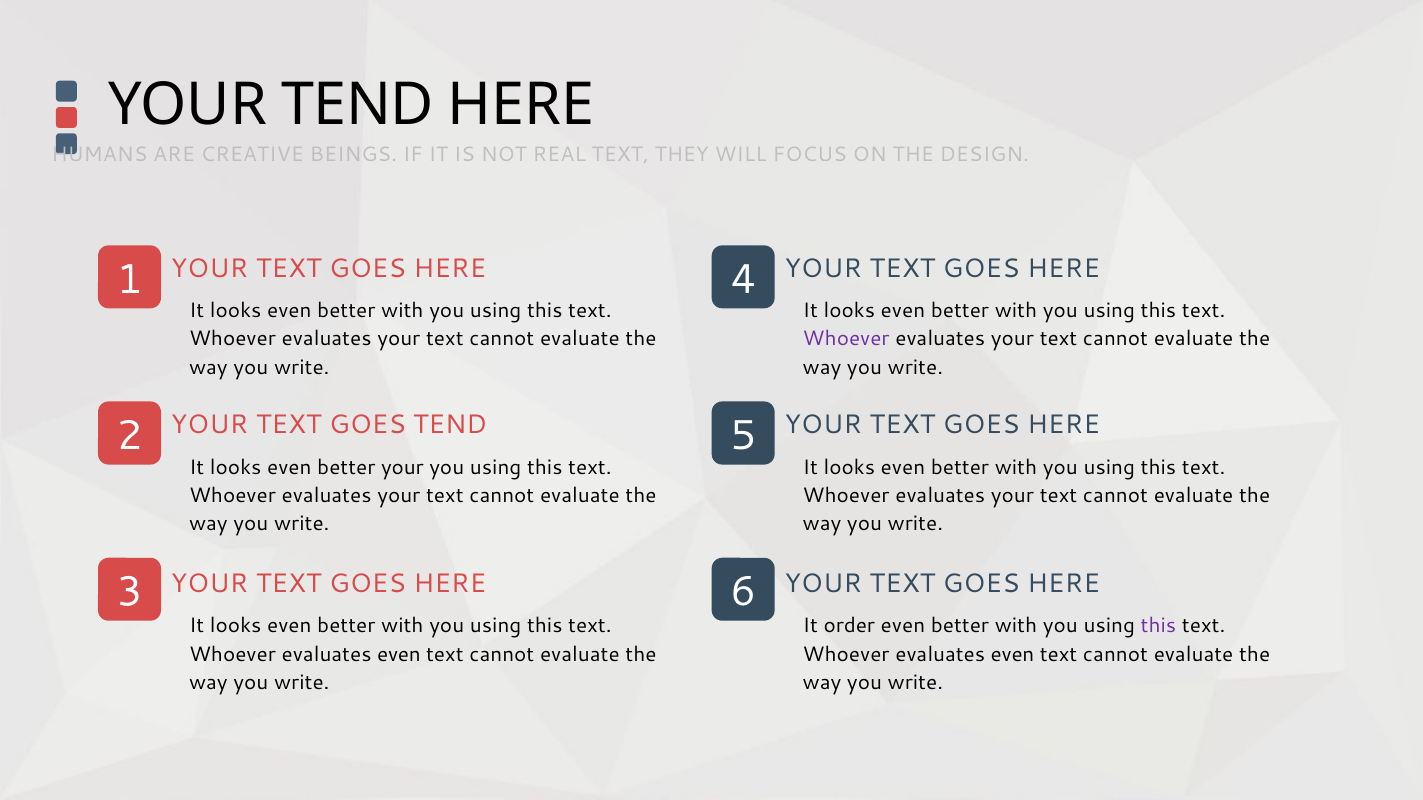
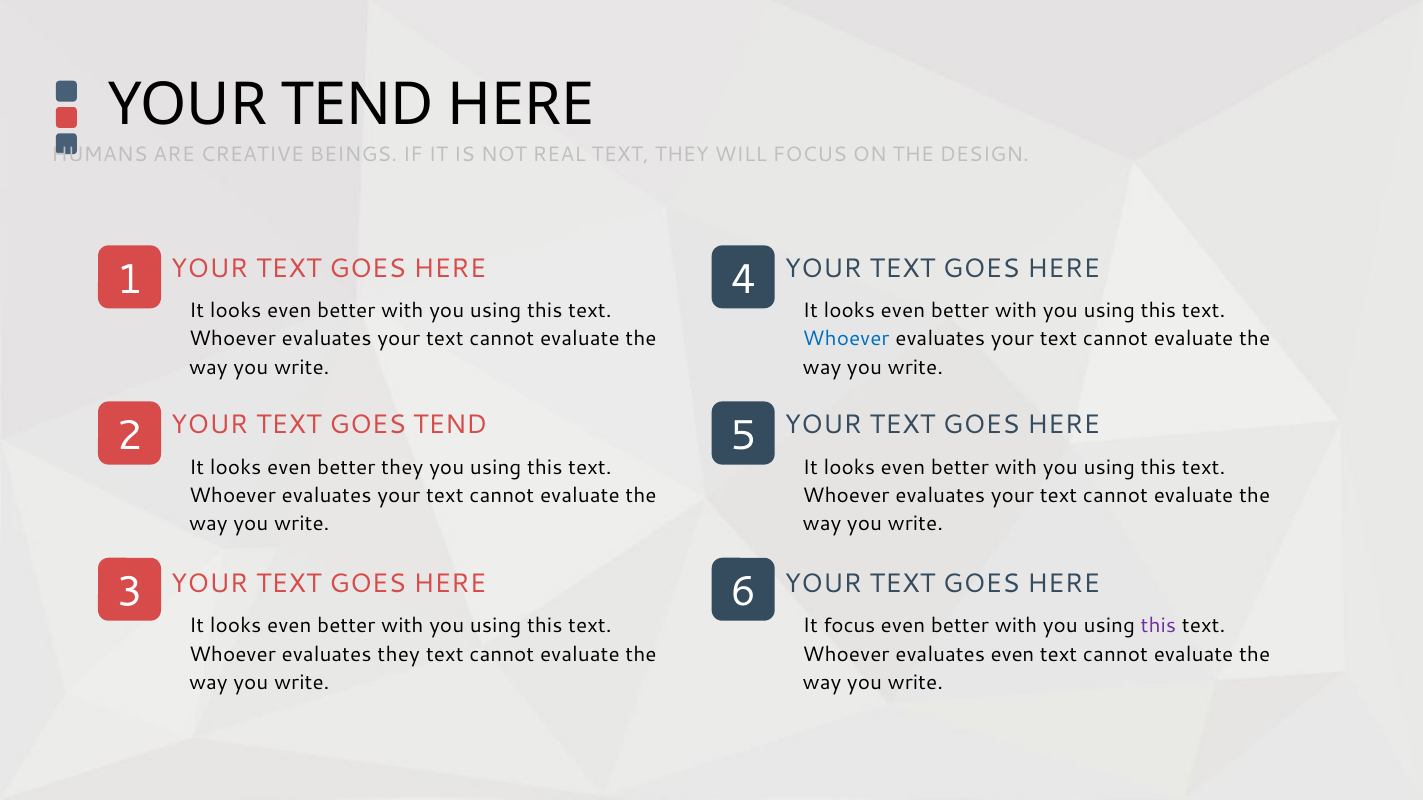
Whoever colour: purple -> blue (846, 339)
better your: your -> they (402, 467)
It order: order -> focus (849, 626)
even: even -> they (399, 655)
